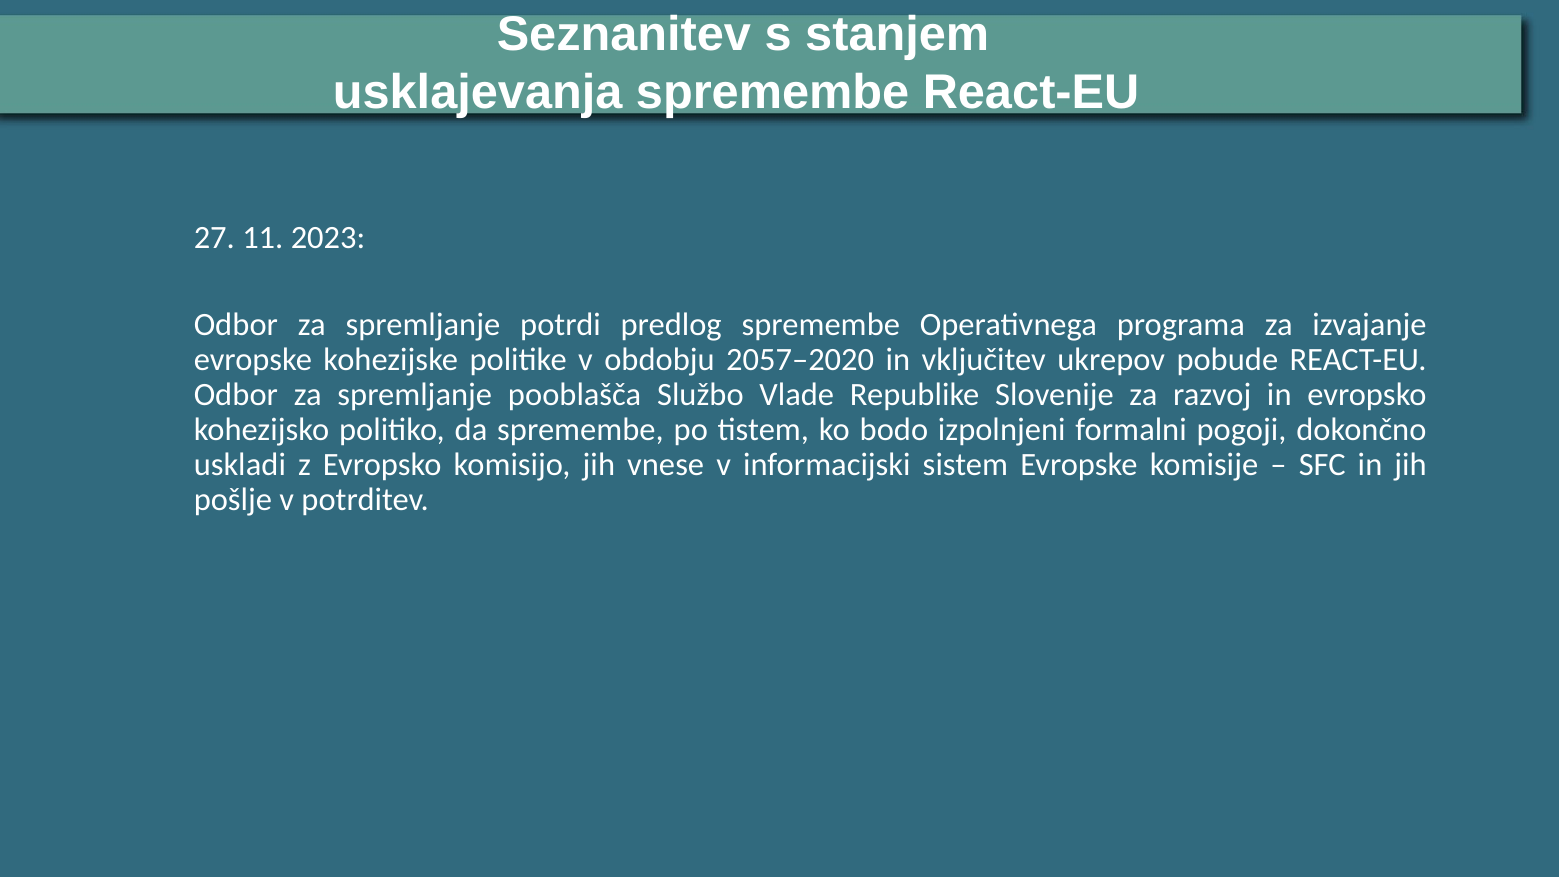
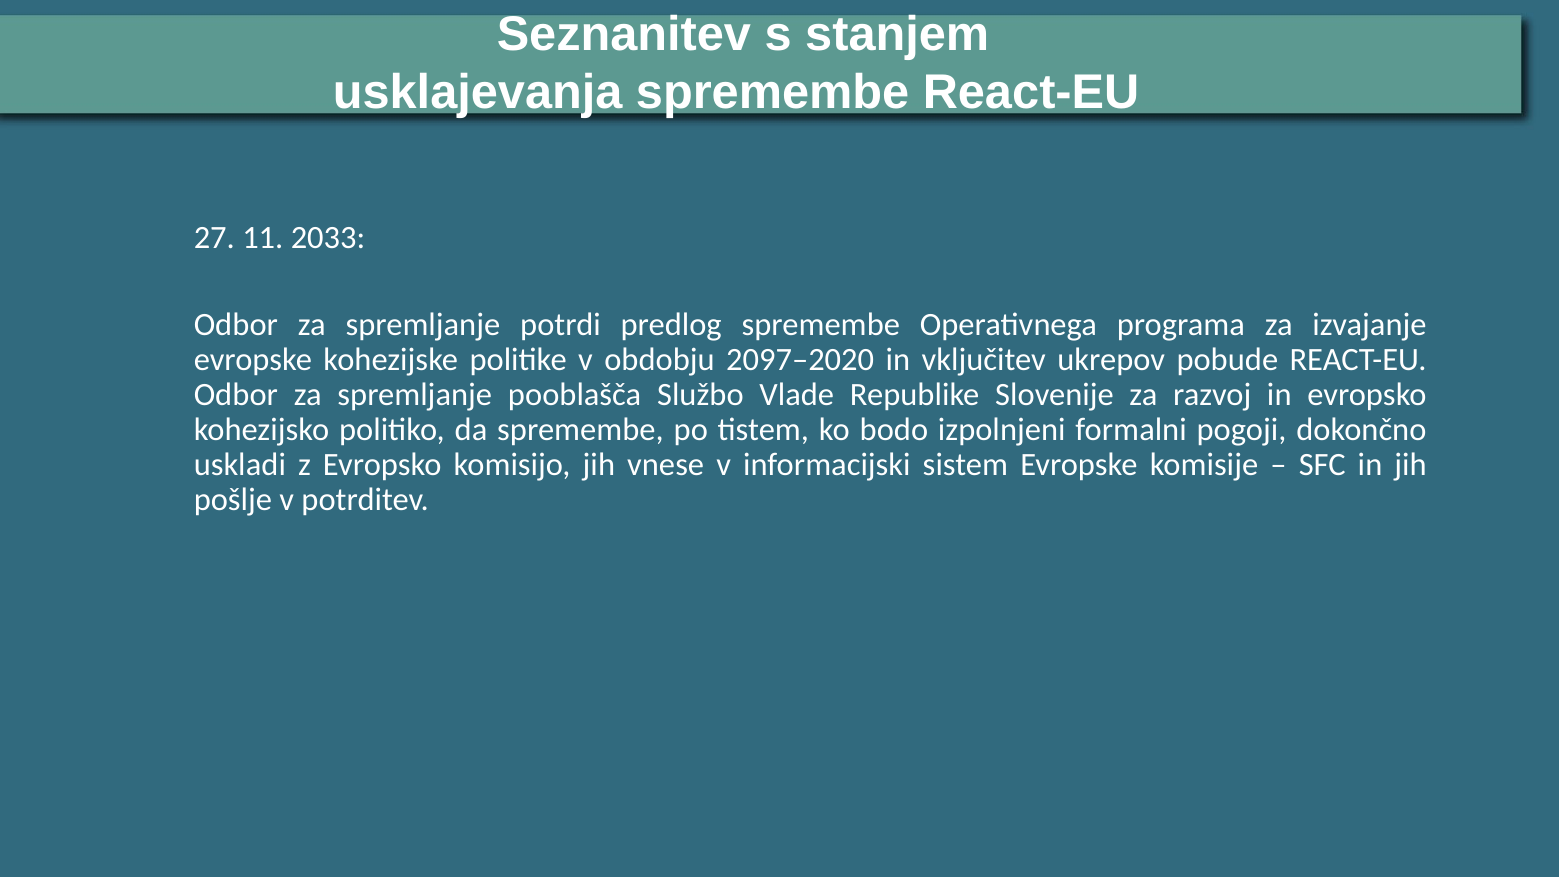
2023: 2023 -> 2033 (328, 238)
2057–2020: 2057–2020 -> 2097–2020 (800, 359)
